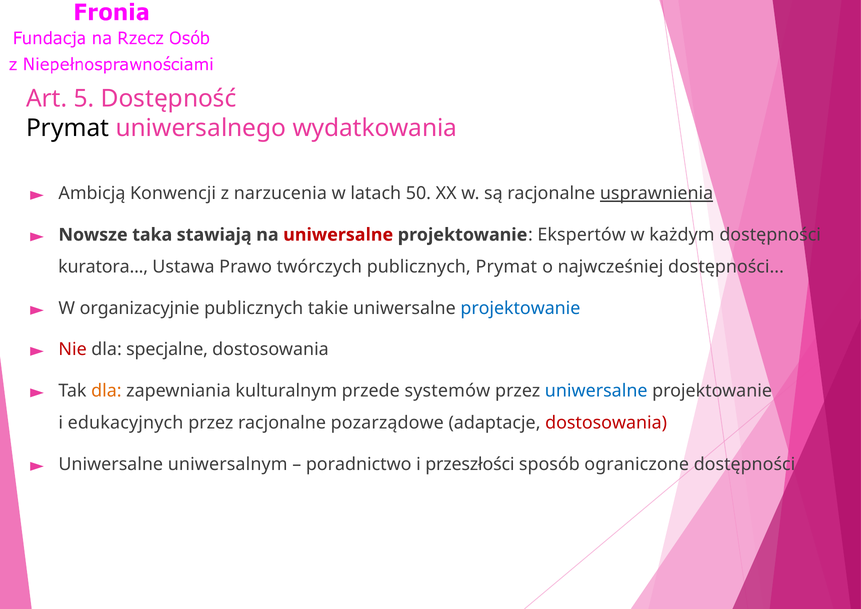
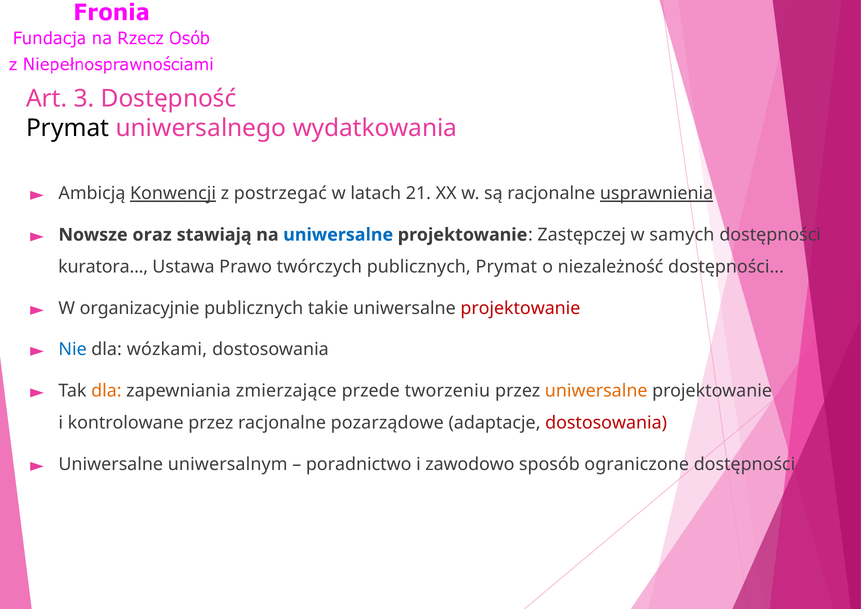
5: 5 -> 3 (84, 99)
Konwencji underline: none -> present (173, 193)
narzucenia: narzucenia -> postrzegać (280, 193)
50: 50 -> 21 (418, 193)
taka: taka -> oraz (152, 235)
uniwersalne colour: red -> blue (338, 235)
Ekspertów: Ekspertów -> Zastępczej (582, 235)
każdym: każdym -> samych (682, 235)
najwcześniej: najwcześniej -> niezależność (611, 267)
projektowanie colour: blue -> red (520, 308)
Nie colour: red -> blue (73, 349)
specjalne: specjalne -> wózkami (167, 349)
kulturalnym: kulturalnym -> zmierzające (286, 391)
systemów: systemów -> tworzeniu (447, 391)
uniwersalne colour: blue -> orange (596, 391)
edukacyjnych: edukacyjnych -> kontrolowane (126, 423)
przeszłości: przeszłości -> zawodowo (470, 464)
